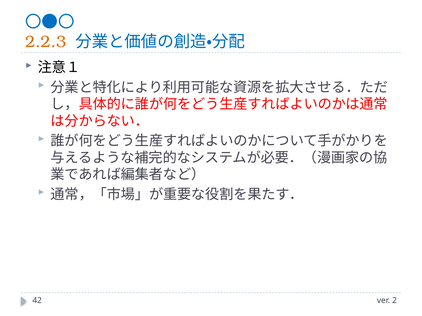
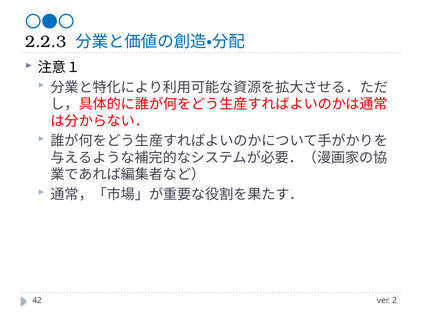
2.2.3 colour: orange -> black (46, 42)
